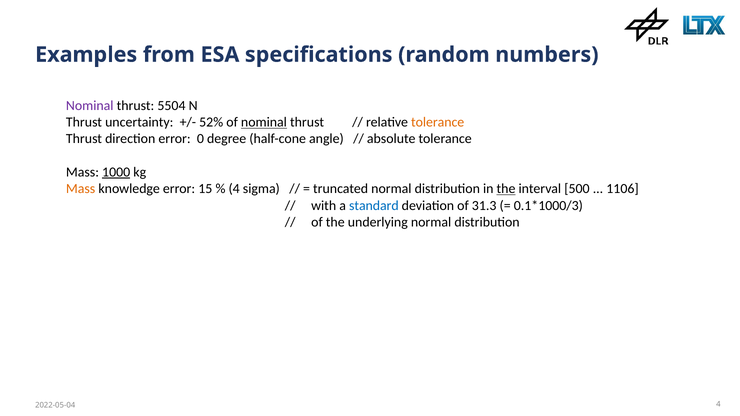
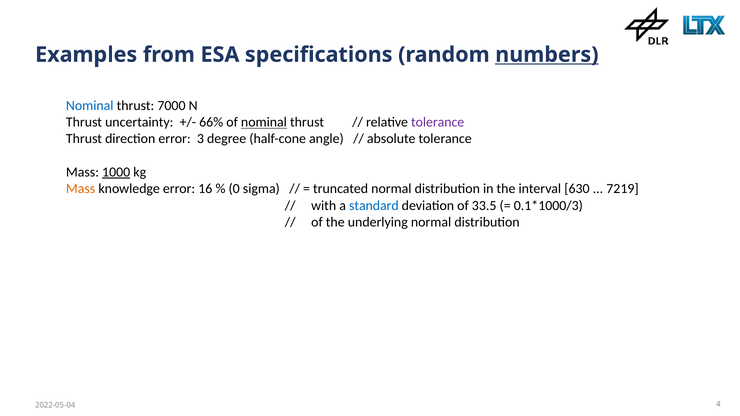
numbers underline: none -> present (547, 55)
Nominal colour: purple -> blue (90, 106)
5504: 5504 -> 7000 (171, 106)
52%: 52% -> 66% (211, 122)
tolerance colour: orange -> purple (438, 122)
0: 0 -> 3 (200, 139)
15: 15 -> 16 (205, 189)
4: 4 -> 0 (234, 189)
the underline: present -> none (506, 189)
500: 500 -> 630 (577, 189)
1106: 1106 -> 7219 (623, 189)
31.3: 31.3 -> 33.5 (484, 206)
